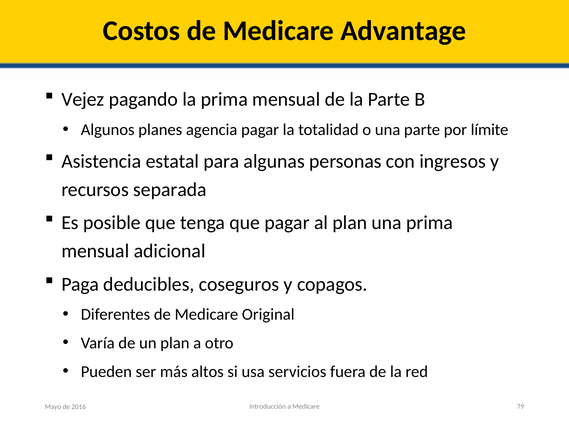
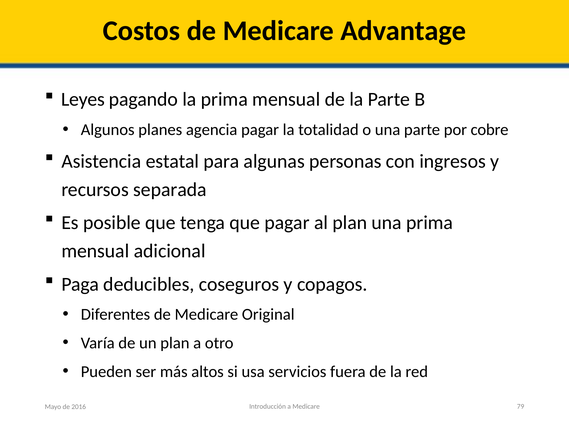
Vejez: Vejez -> Leyes (83, 100)
límite: límite -> cobre (490, 130)
